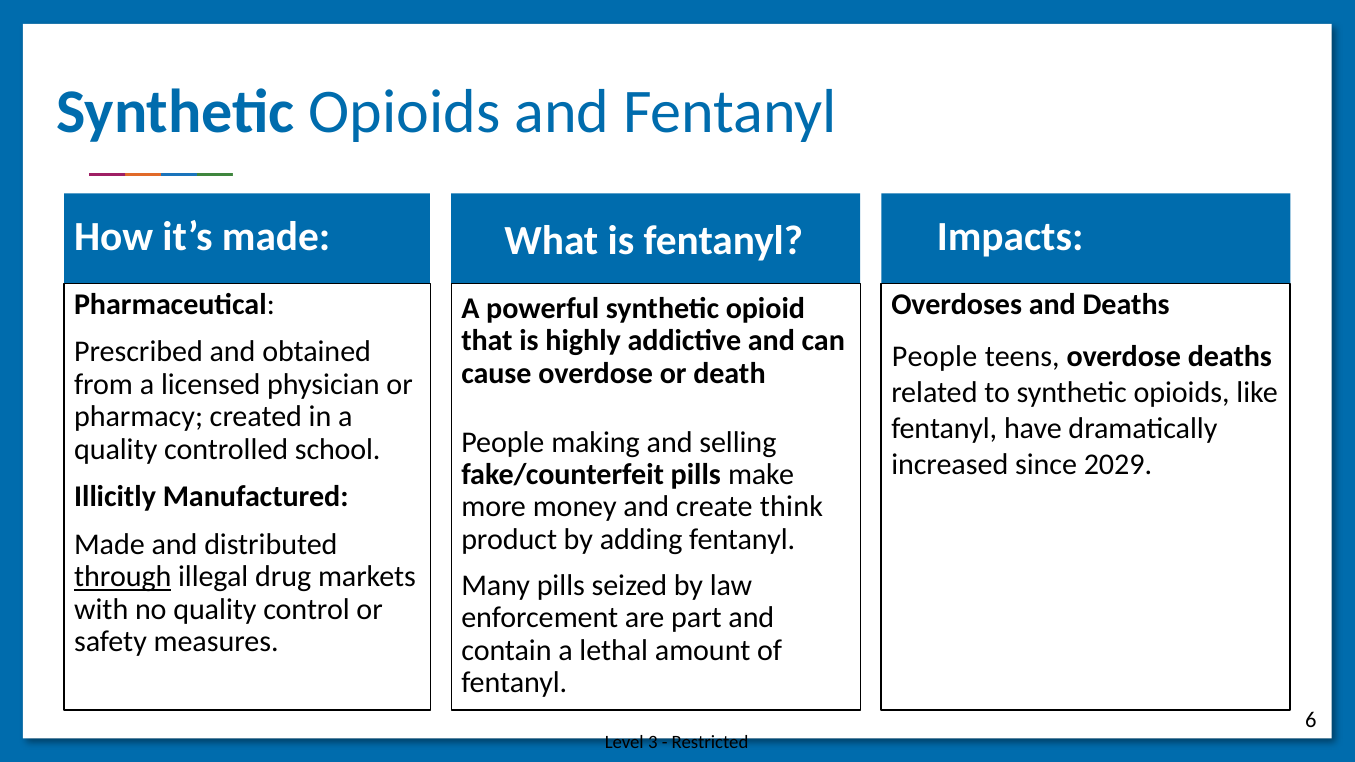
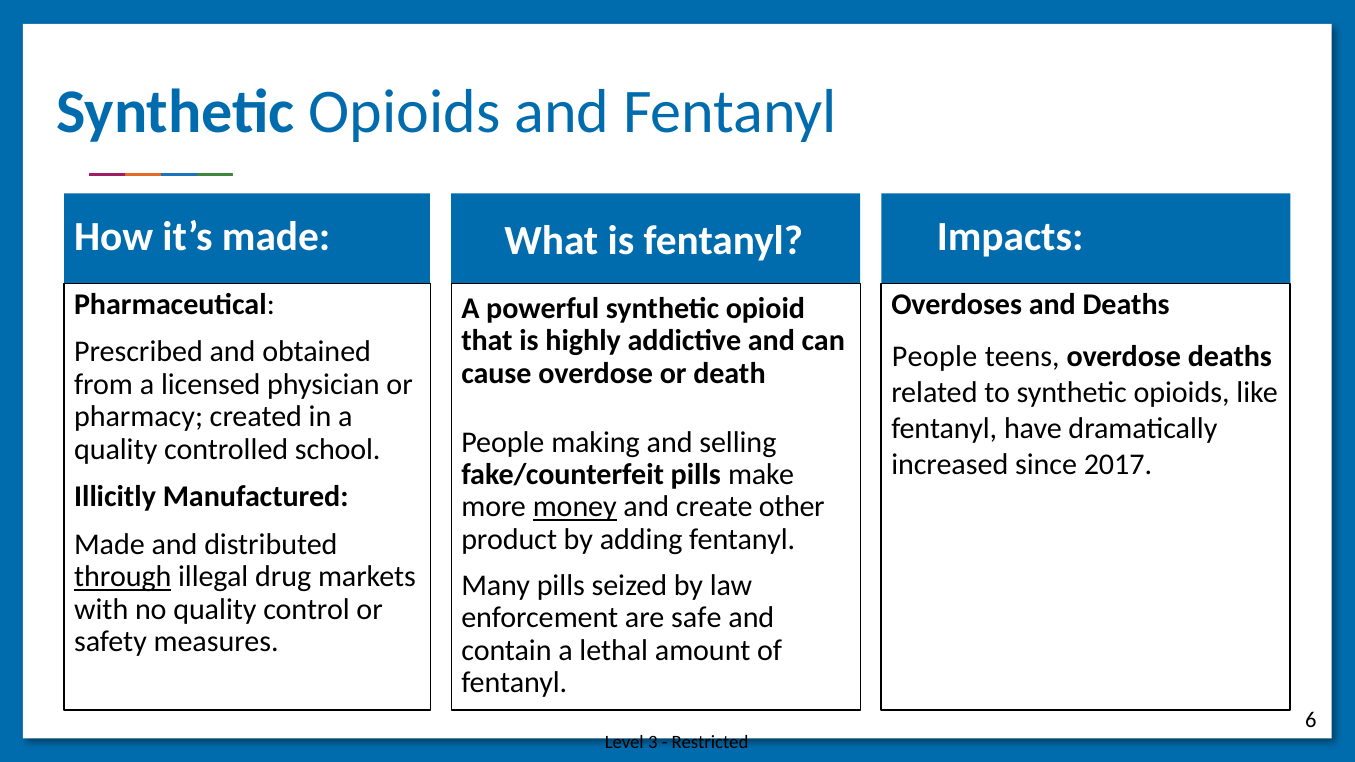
2029: 2029 -> 2017 (1118, 465)
money underline: none -> present (575, 507)
think: think -> other (792, 507)
part: part -> safe (696, 618)
